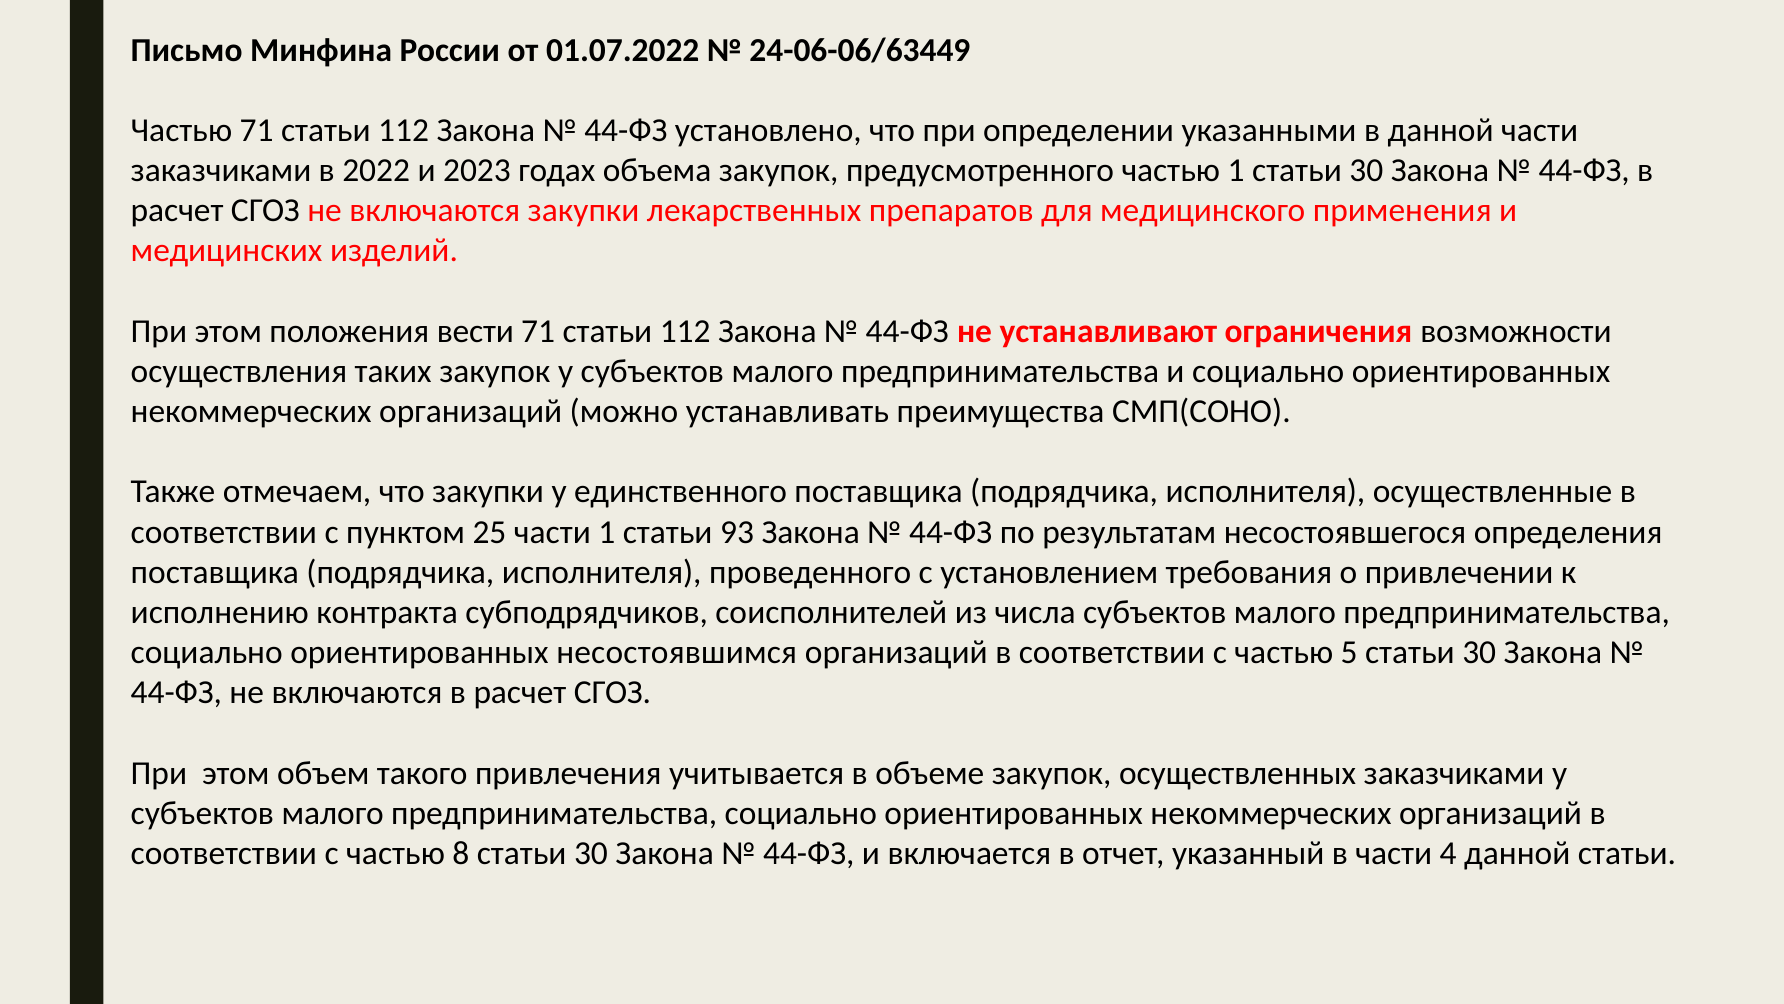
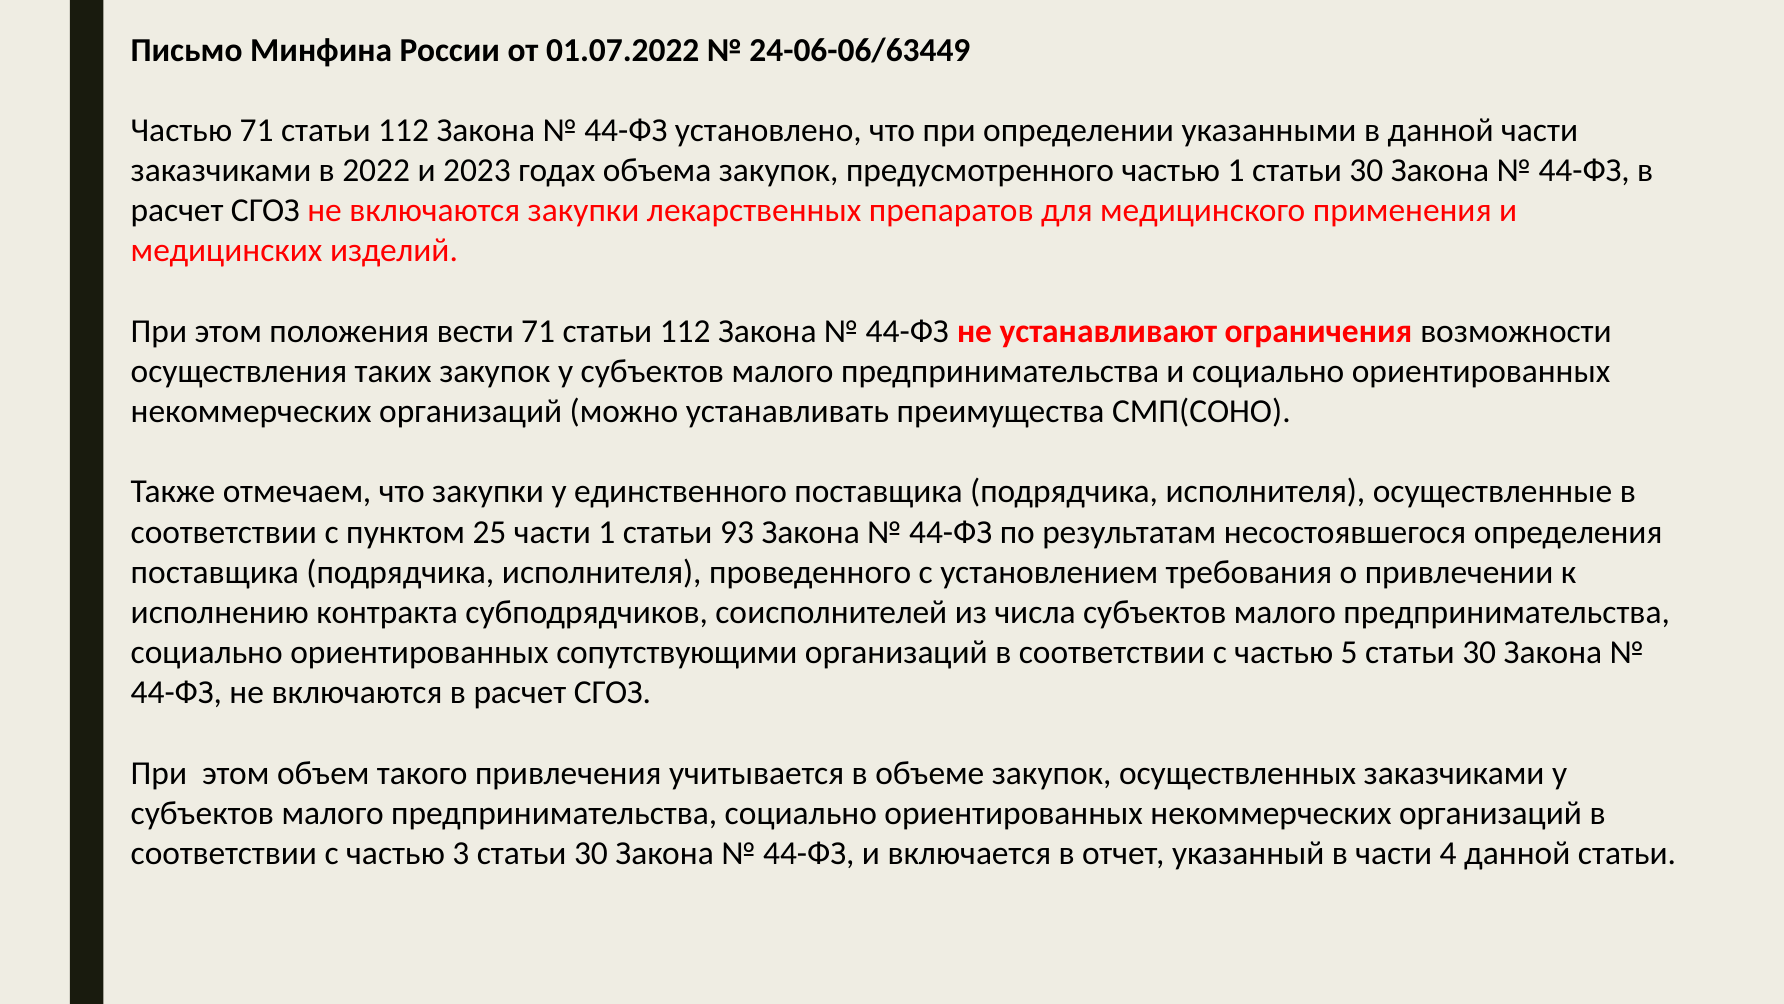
несостоявшимся: несостоявшимся -> сопутствующими (677, 652)
8: 8 -> 3 (461, 853)
